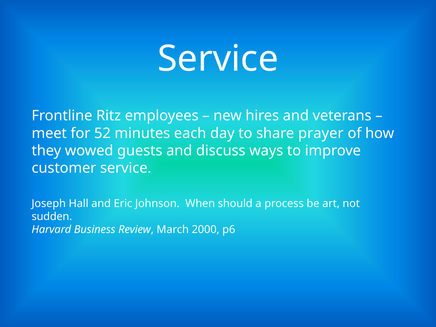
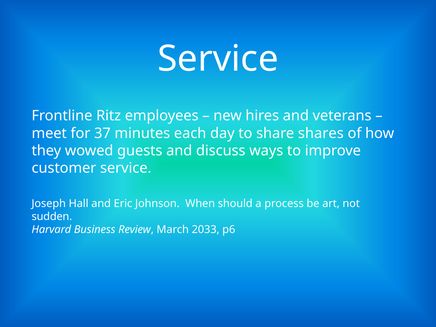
52: 52 -> 37 (102, 133)
prayer: prayer -> shares (321, 133)
2000: 2000 -> 2033 (206, 230)
